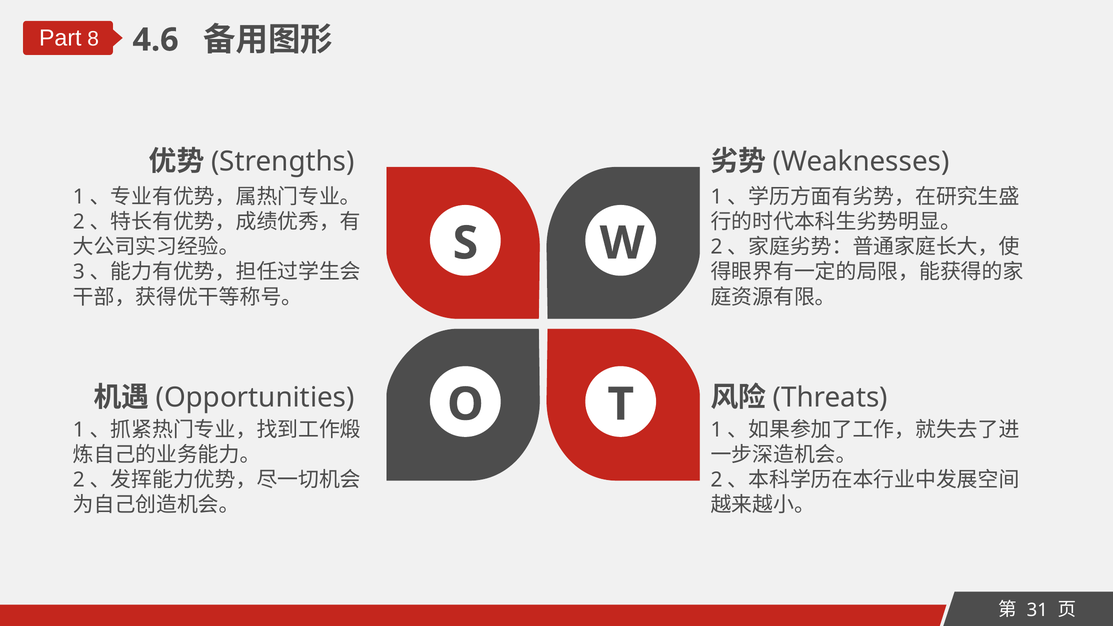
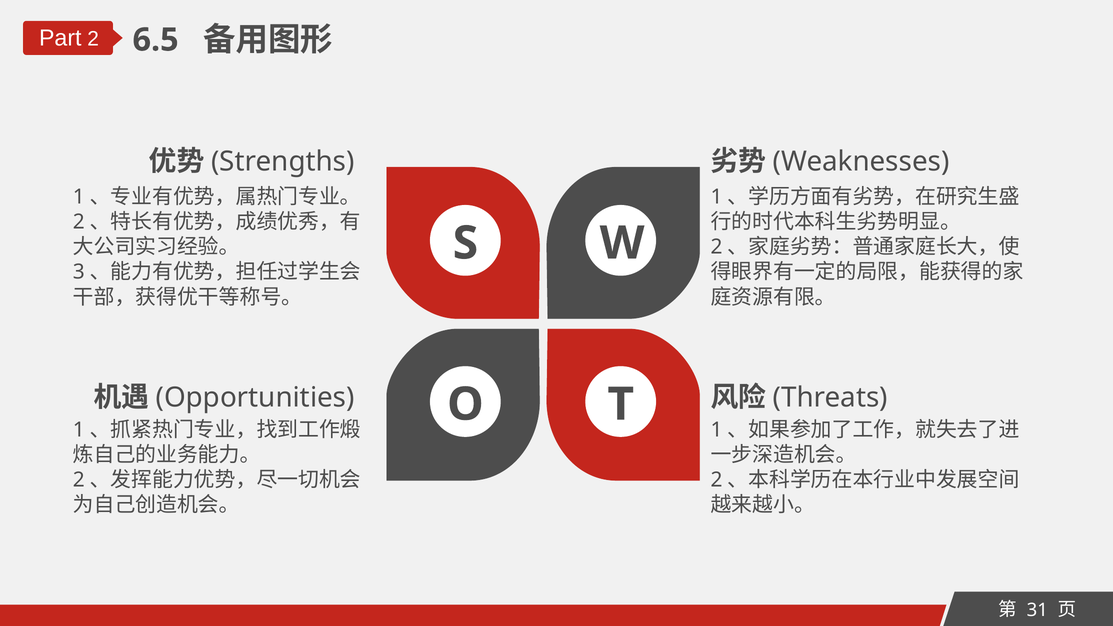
8: 8 -> 2 (93, 39)
4.6: 4.6 -> 6.5 (156, 40)
